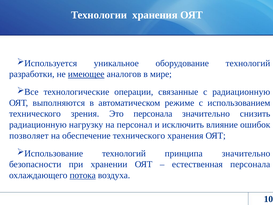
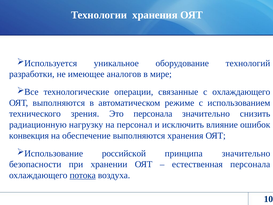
имеющее underline: present -> none (86, 74)
с радиационную: радиационную -> охлаждающего (241, 92)
позволяет: позволяет -> конвекция (29, 135)
обеспечение технического: технического -> выполняются (139, 135)
технологий: технологий -> российской (124, 153)
